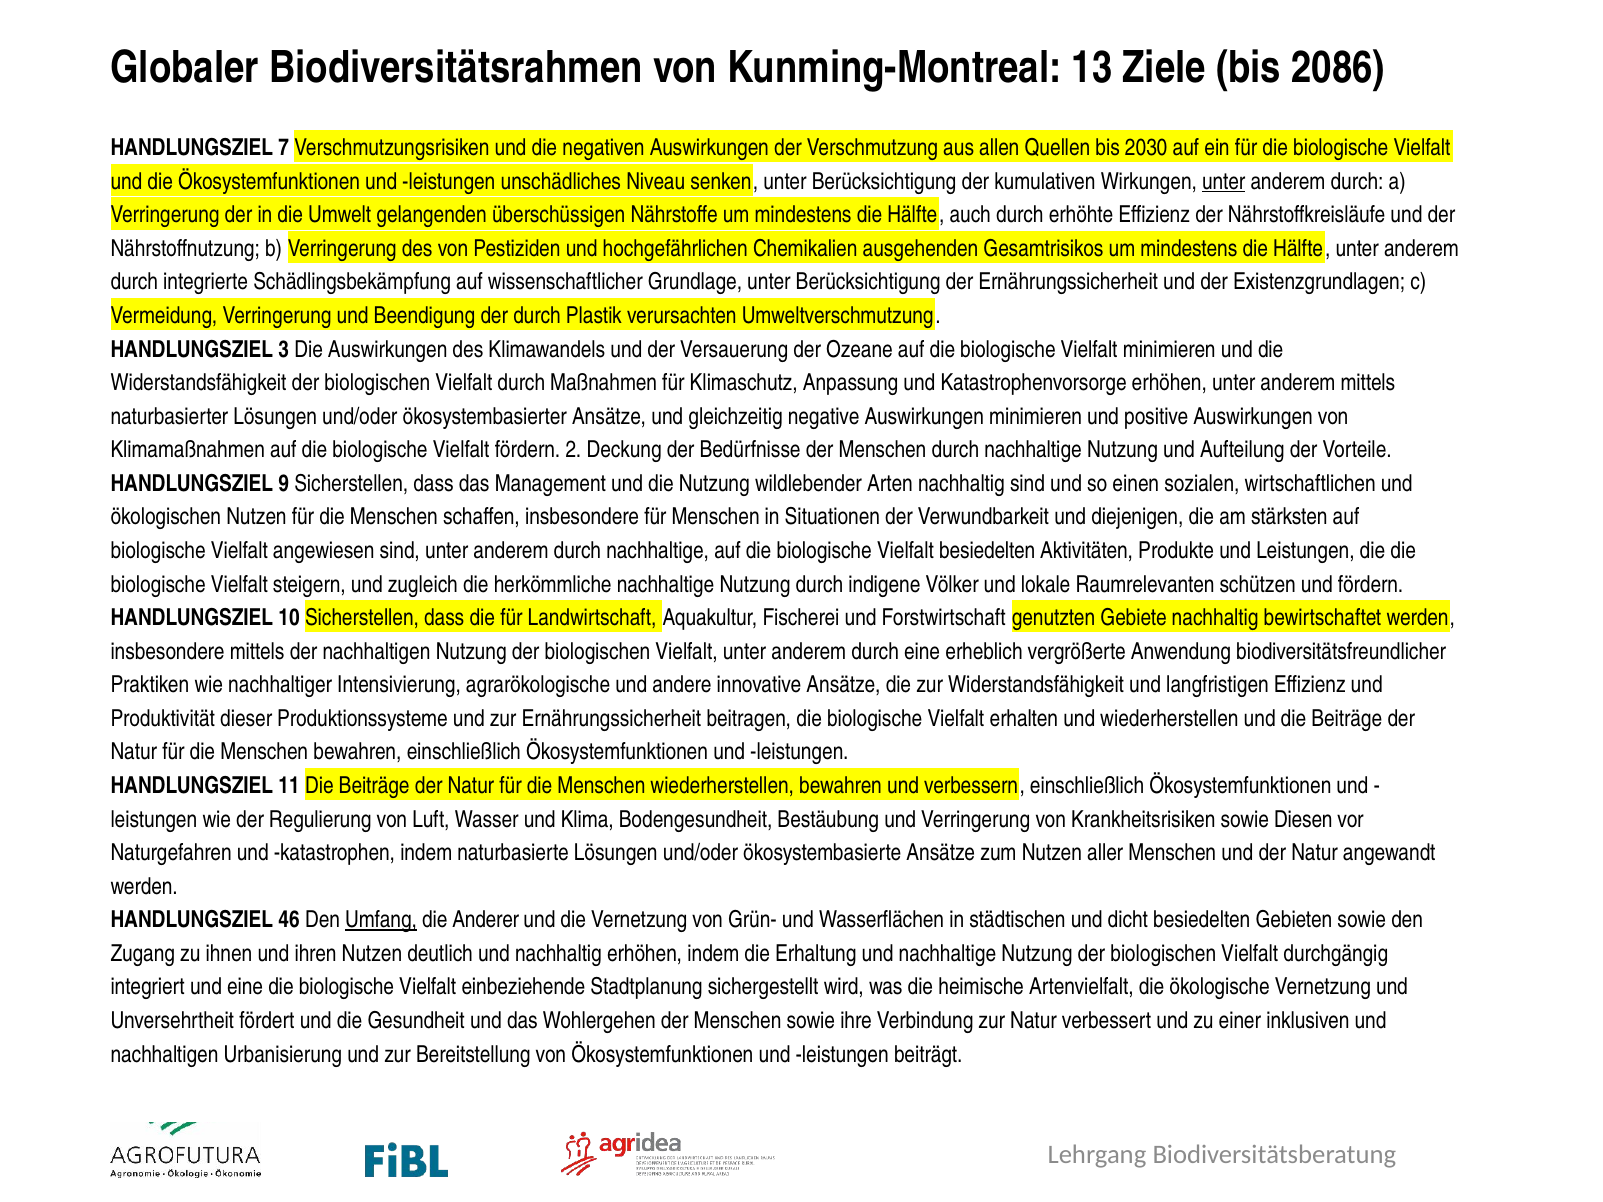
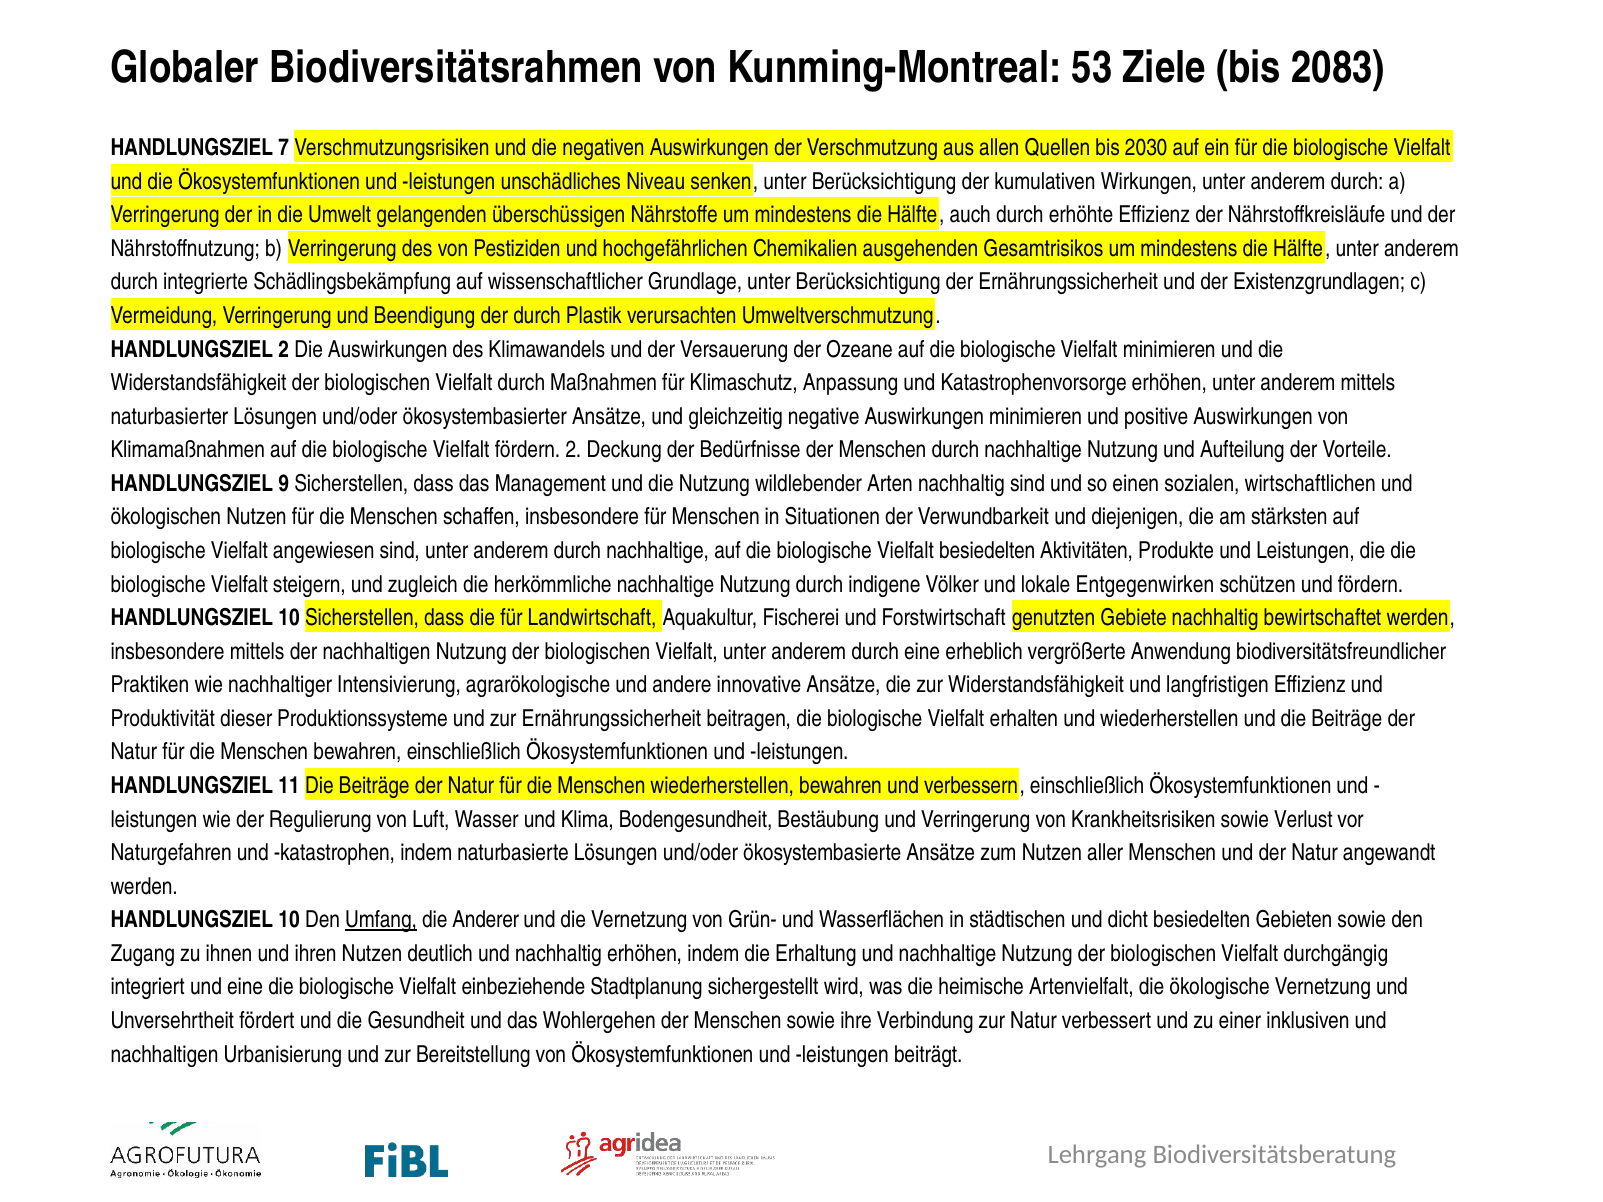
13: 13 -> 53 (1092, 68)
2086: 2086 -> 2083 (1338, 68)
unter underline: present -> none (1224, 182)
HANDLUNGSZIEL 3: 3 -> 2 (284, 349)
Raumrelevanten: Raumrelevanten -> Entgegenwirken (1145, 585)
Diesen: Diesen -> Verlust (1303, 820)
46: 46 -> 10 (289, 920)
